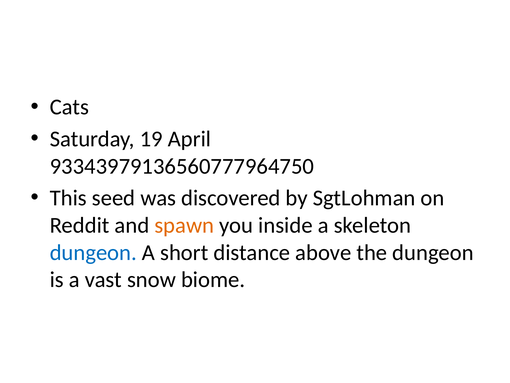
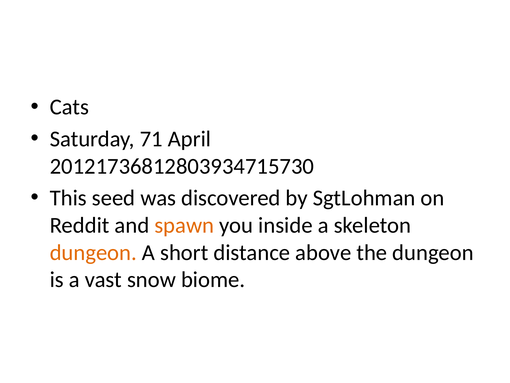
19: 19 -> 71 (151, 139)
93343979136560777964750: 93343979136560777964750 -> 20121736812803934715730 (182, 166)
dungeon colour: blue -> orange (93, 252)
